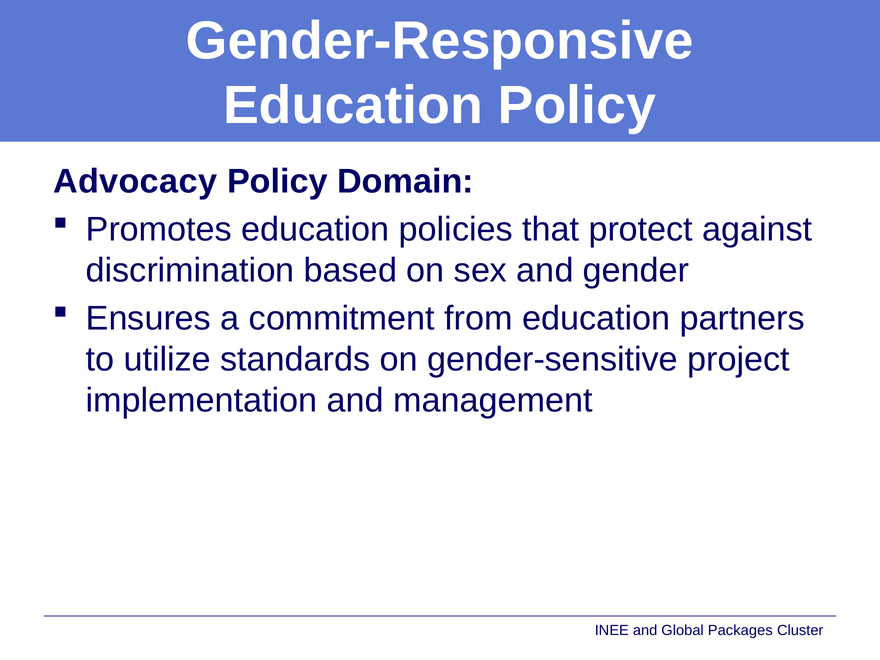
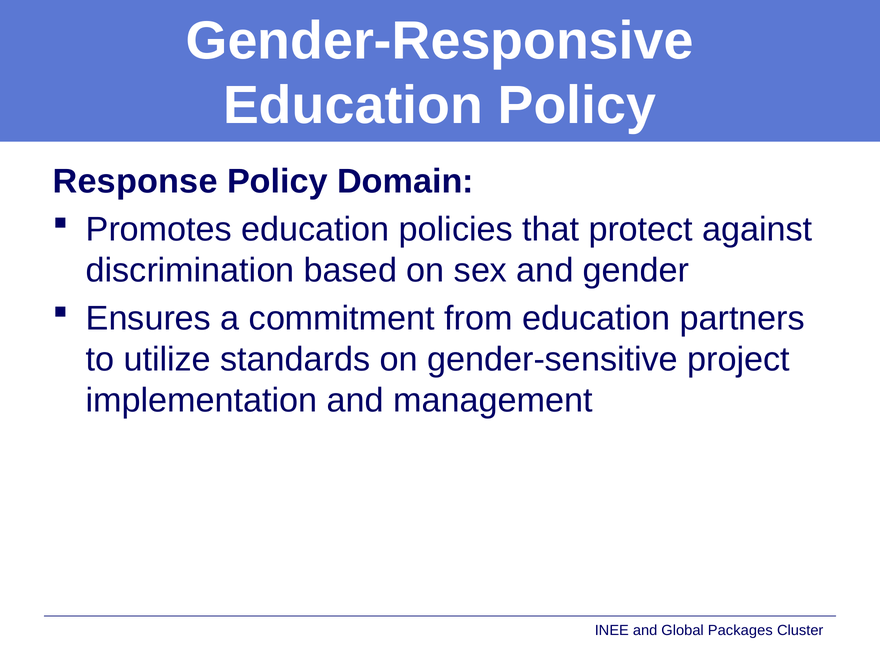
Advocacy: Advocacy -> Response (135, 181)
